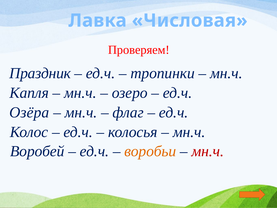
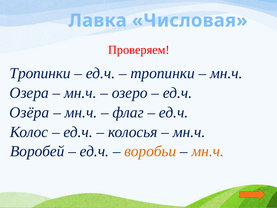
Праздник: Праздник -> Тропинки (40, 73)
Капля: Капля -> Озера (29, 93)
мн.ч colour: red -> orange (208, 151)
